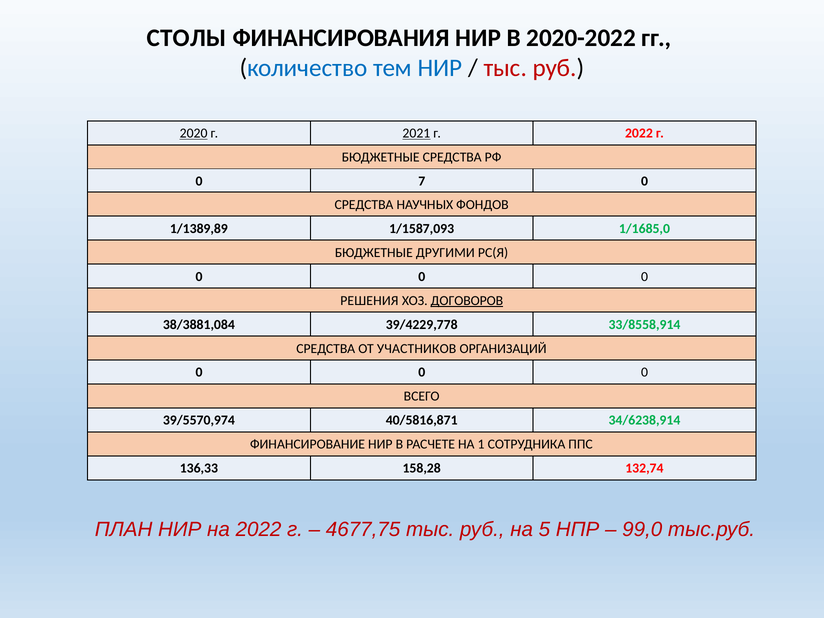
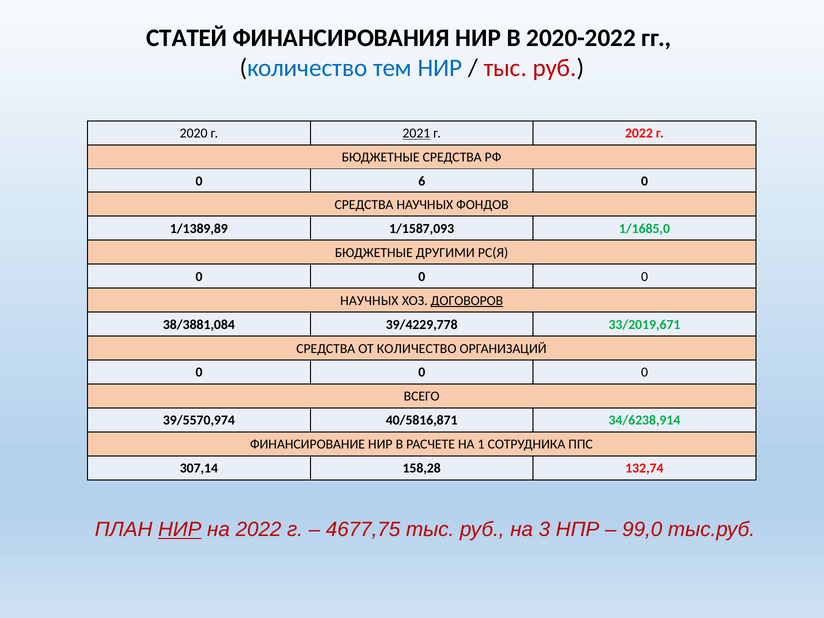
СТОЛЫ: СТОЛЫ -> СТАТЕЙ (187, 38)
2020 underline: present -> none (194, 133)
7: 7 -> 6 (422, 181)
РЕШЕНИЯ: РЕШЕНИЯ -> НАУЧНЫХ (369, 301)
33/8558,914: 33/8558,914 -> 33/2019,671 (644, 325)
ОТ УЧАСТНИКОВ: УЧАСТНИКОВ -> КОЛИЧЕСТВО (417, 348)
136,33: 136,33 -> 307,14 (199, 468)
НИР underline: none -> present (180, 530)
5: 5 -> 3 (544, 530)
